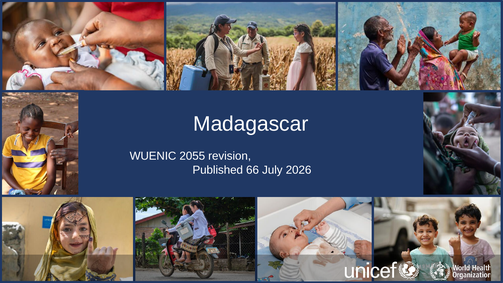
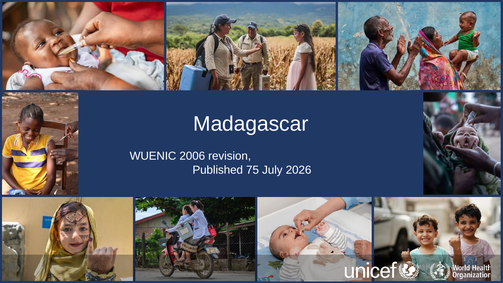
2055: 2055 -> 2006 (192, 156)
66: 66 -> 75 (253, 170)
